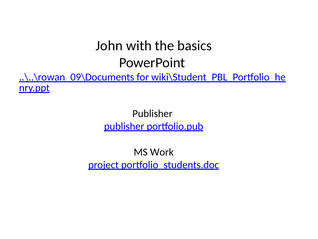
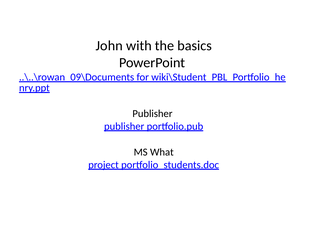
Work: Work -> What (162, 152)
